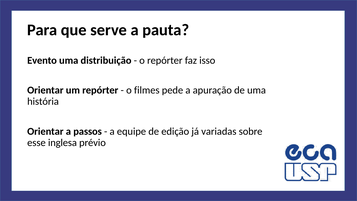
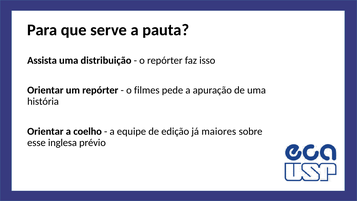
Evento: Evento -> Assista (42, 60)
passos: passos -> coelho (88, 131)
variadas: variadas -> maiores (219, 131)
